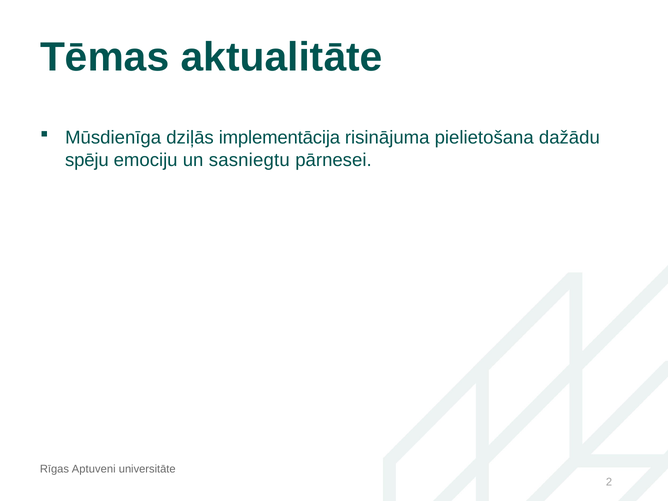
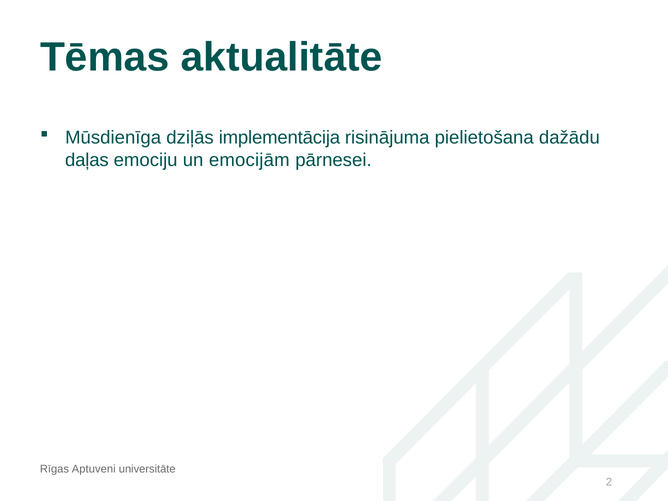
spēju: spēju -> daļas (87, 160)
sasniegtu: sasniegtu -> emocijām (249, 160)
